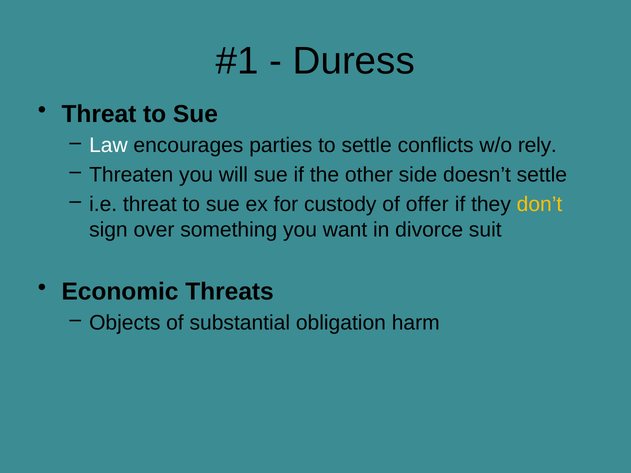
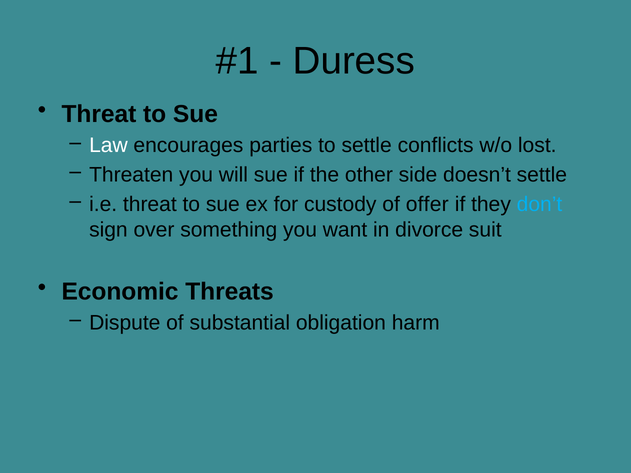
rely: rely -> lost (537, 146)
don’t colour: yellow -> light blue (539, 204)
Objects: Objects -> Dispute (125, 323)
